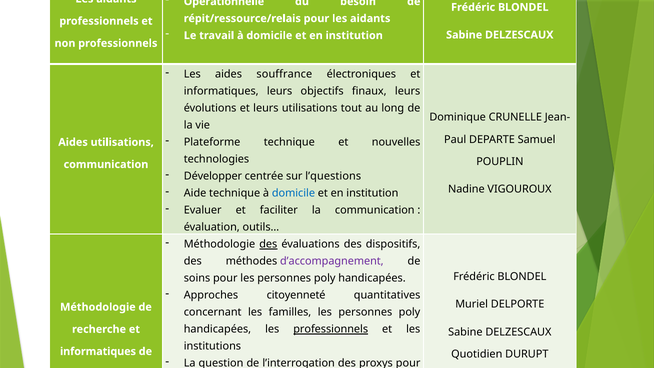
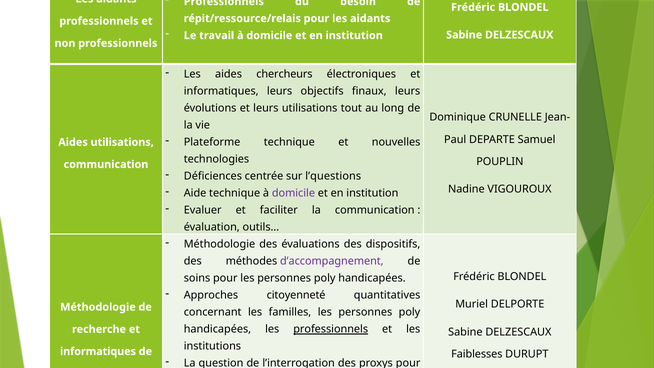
Opérationnelle: Opérationnelle -> Professionnels (224, 1)
souffrance: souffrance -> chercheurs (284, 74)
Développer: Développer -> Déficiences (213, 176)
domicile colour: blue -> purple (293, 193)
des underline: present -> none (268, 244)
Quotidien: Quotidien -> Faiblesses (477, 354)
